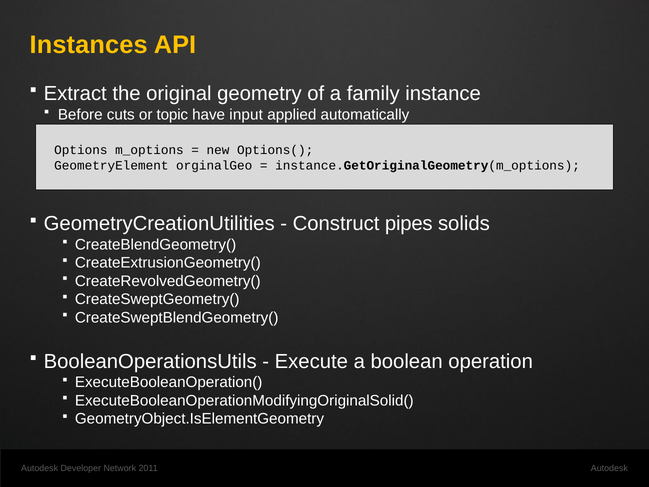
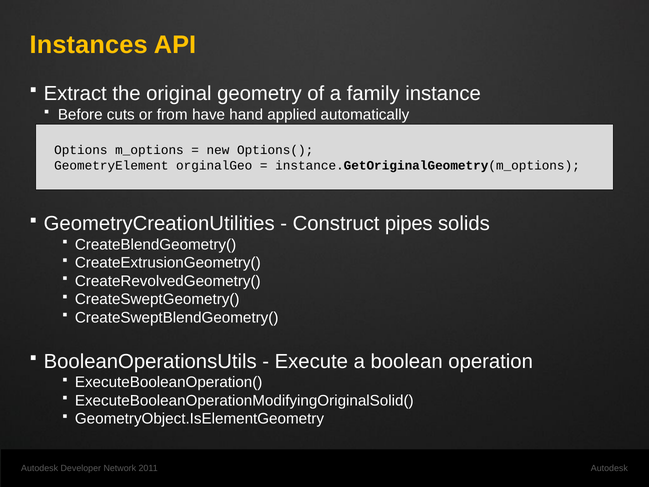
topic: topic -> from (172, 114)
input: input -> hand (246, 114)
